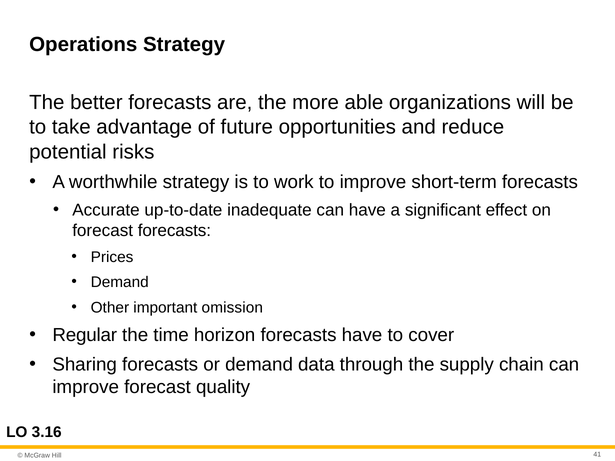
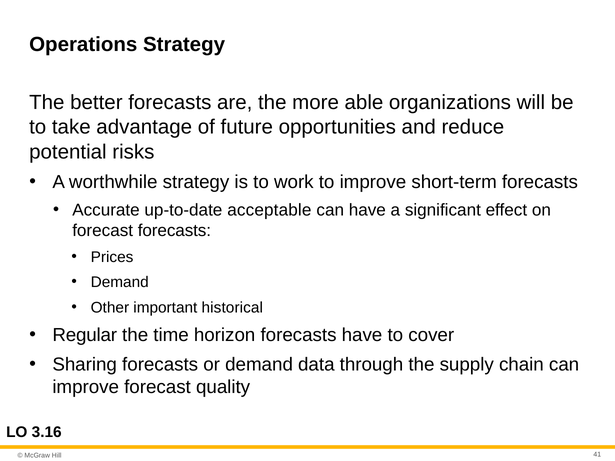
inadequate: inadequate -> acceptable (269, 210)
omission: omission -> historical (232, 308)
